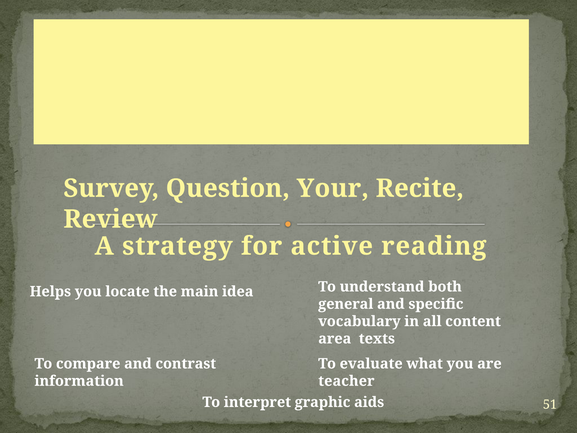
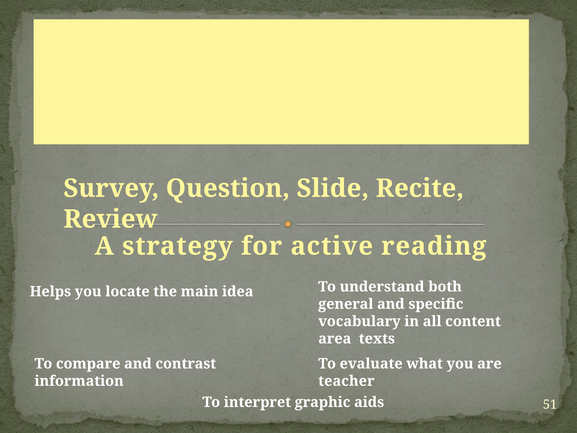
Your: Your -> Slide (333, 188)
